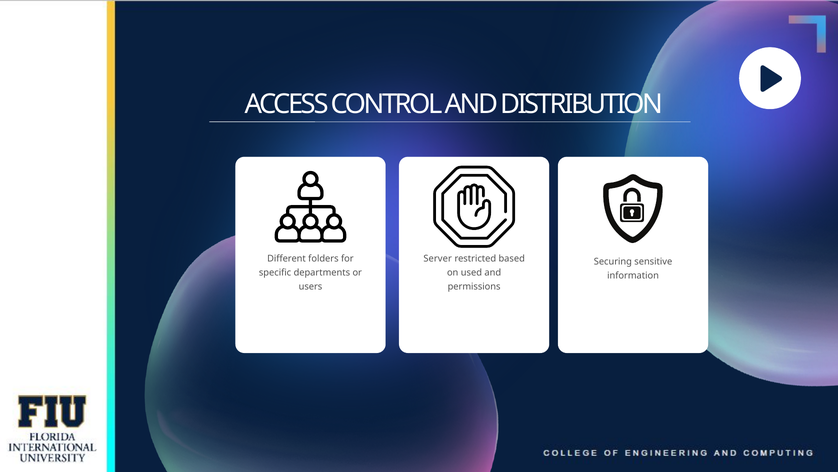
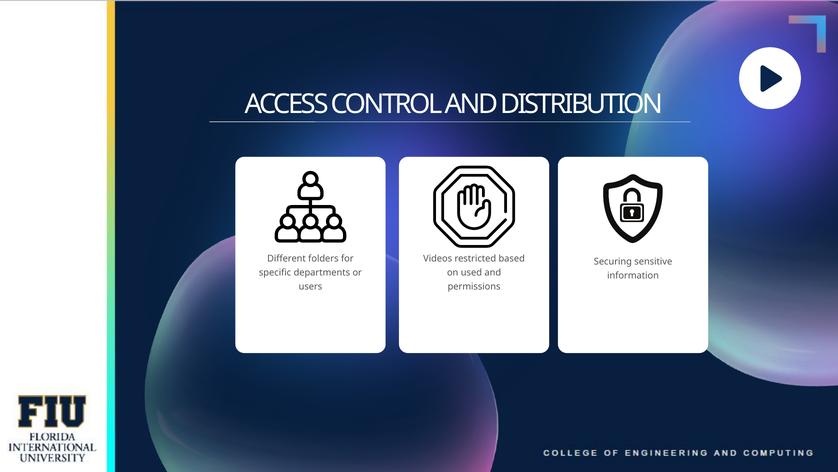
Server: Server -> Videos (438, 258)
